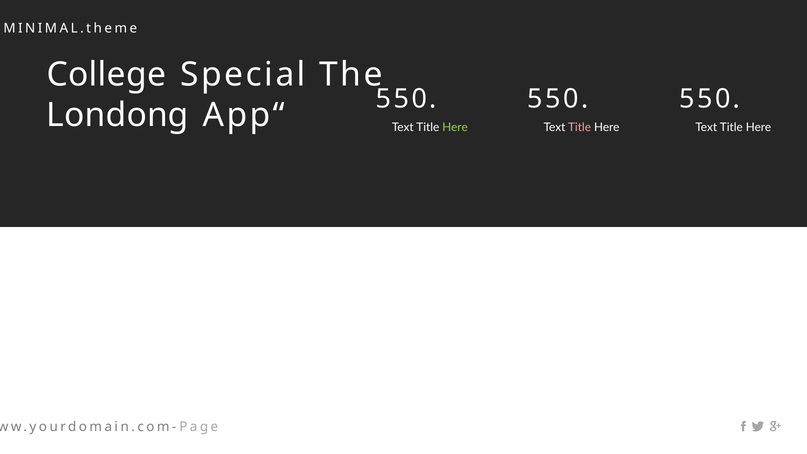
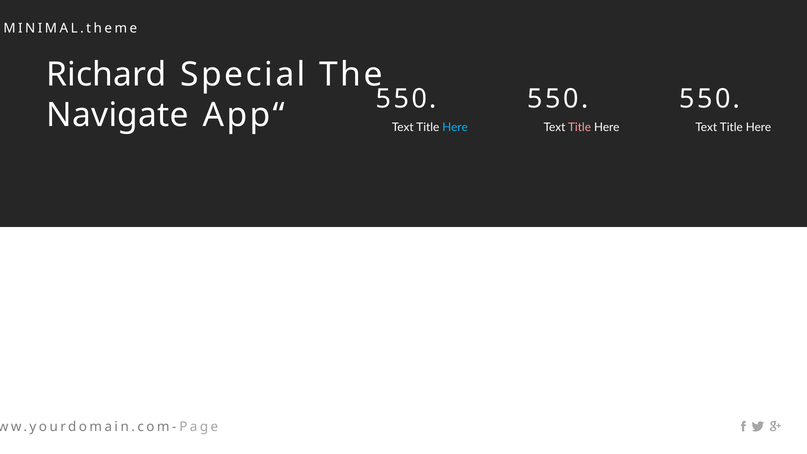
College: College -> Richard (107, 75)
Londong: Londong -> Navigate (118, 115)
Here colour: light green -> light blue (455, 127)
